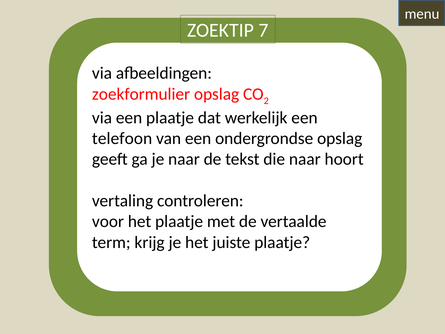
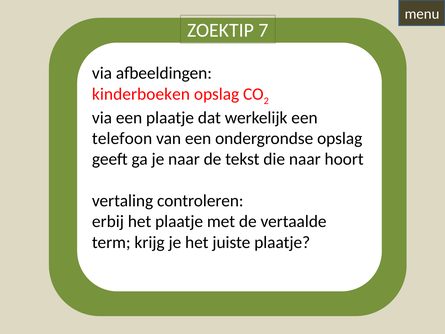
zoekformulier: zoekformulier -> kinderboeken (141, 94)
voor: voor -> erbij (108, 221)
